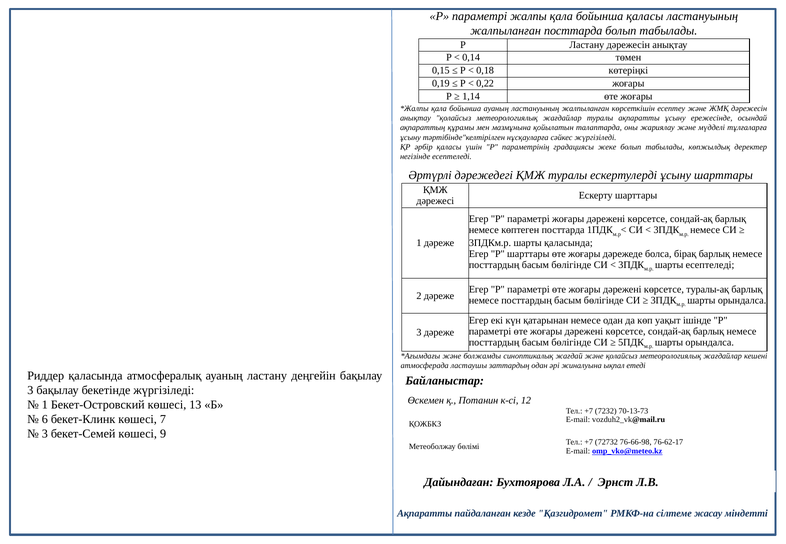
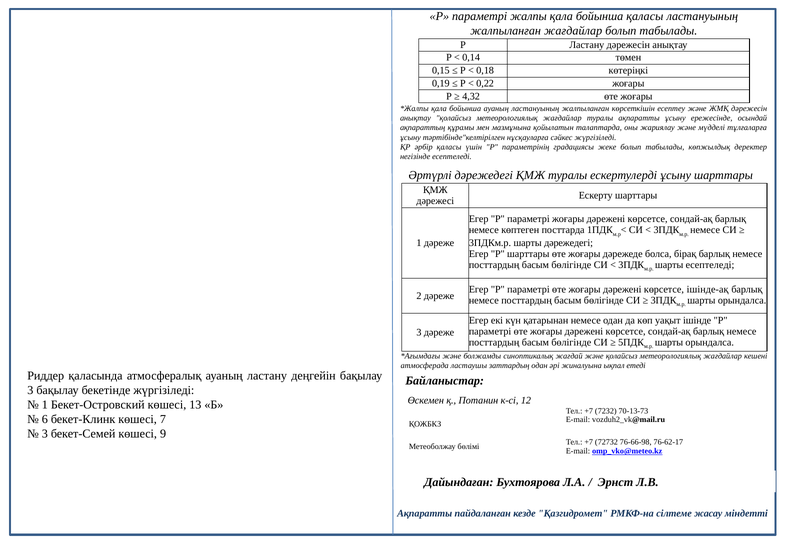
жалпыланған посттарда: посттарда -> жағдайлар (573, 31)
1,14: 1,14 -> 4,32 (471, 96)
шарты қаласында: қаласында -> дәрежедегі (569, 243)
туралы-ақ: туралы-ақ -> ішінде-ақ (708, 289)
